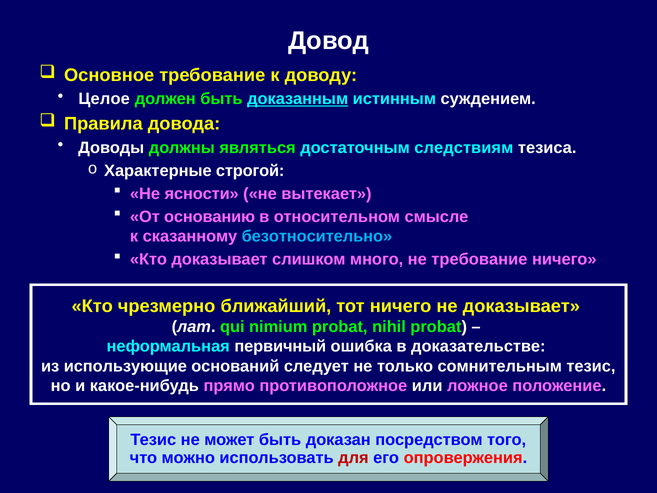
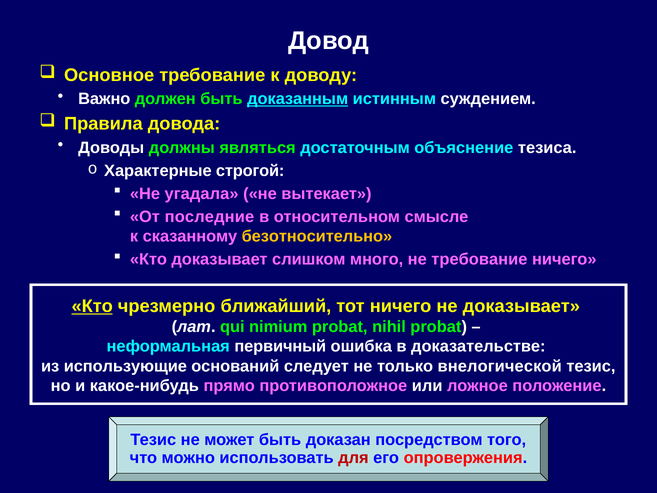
Целое: Целое -> Важно (104, 99)
следствиям: следствиям -> объяснение (464, 148)
ясности: ясности -> угадала (202, 194)
основанию: основанию -> последние (209, 217)
безотносительно colour: light blue -> yellow (317, 236)
Кто underline: none -> present (92, 306)
сомнительным: сомнительным -> внелогической (500, 366)
